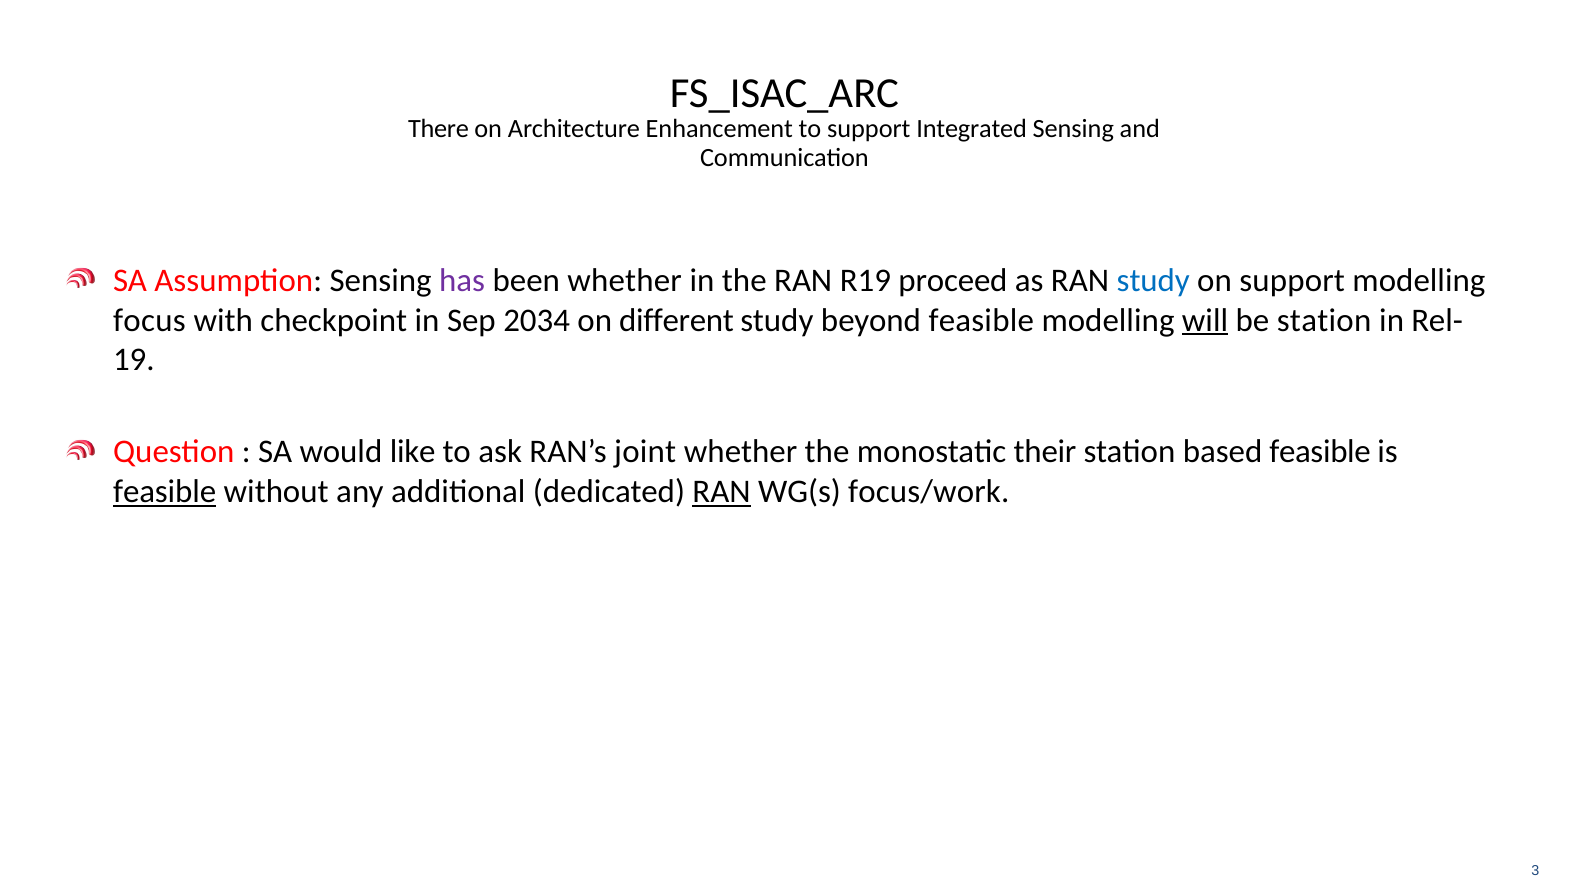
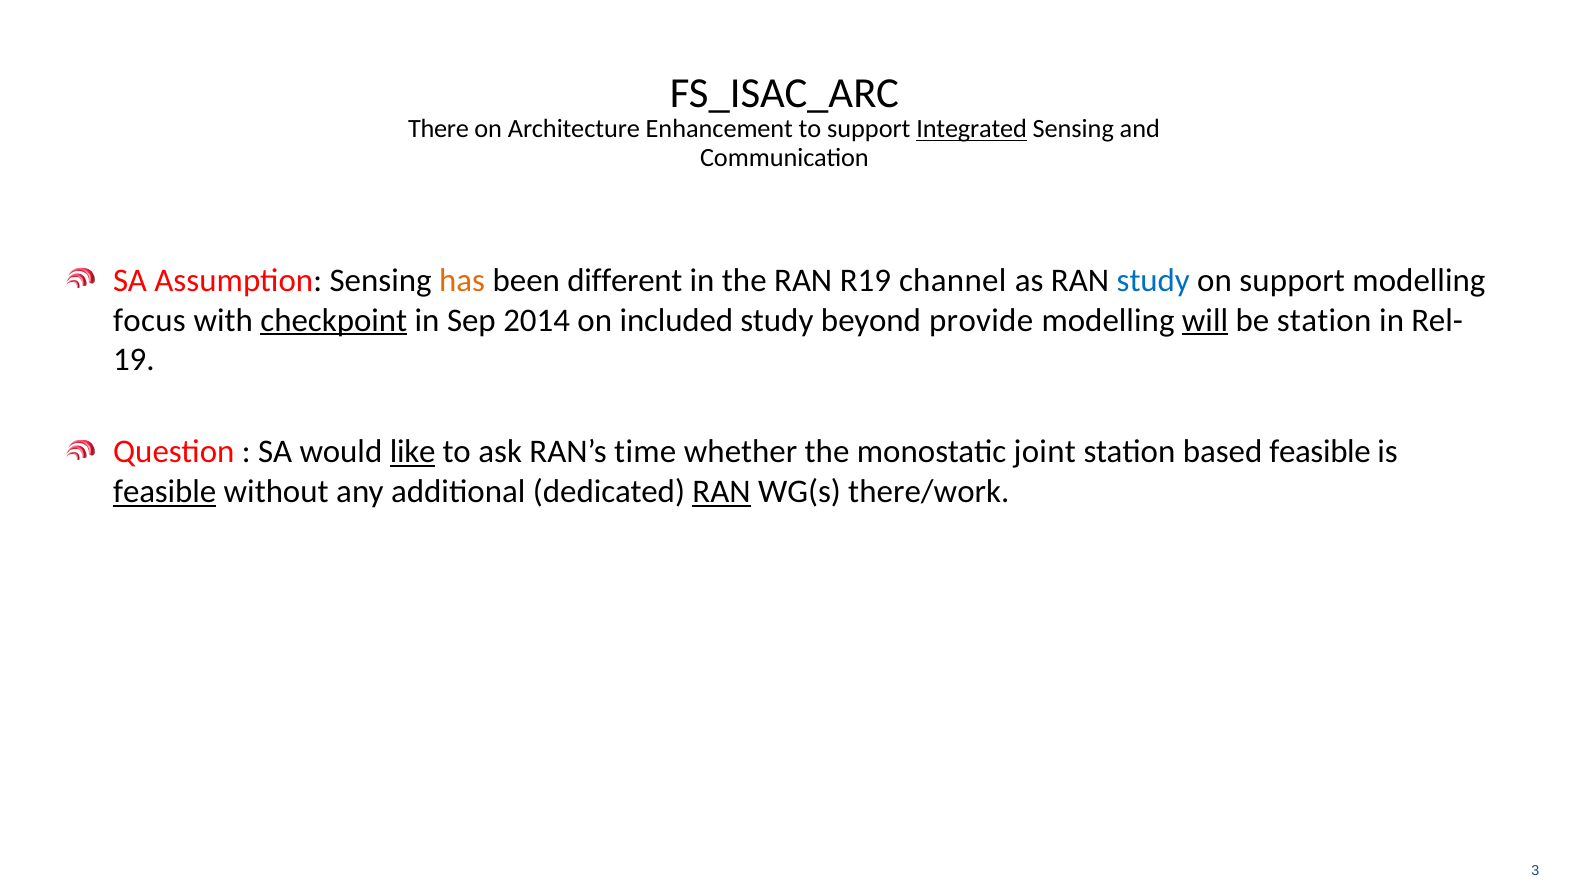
Integrated underline: none -> present (972, 129)
has colour: purple -> orange (462, 281)
been whether: whether -> different (625, 281)
proceed: proceed -> channel (953, 281)
checkpoint underline: none -> present (334, 320)
2034: 2034 -> 2014 (537, 320)
different: different -> included (676, 320)
beyond feasible: feasible -> provide (981, 320)
like underline: none -> present (413, 452)
joint: joint -> time (645, 452)
their: their -> joint (1045, 452)
focus/work: focus/work -> there/work (929, 491)
